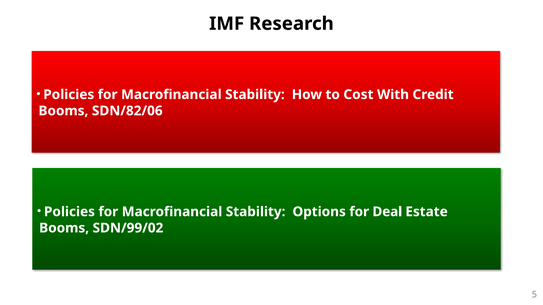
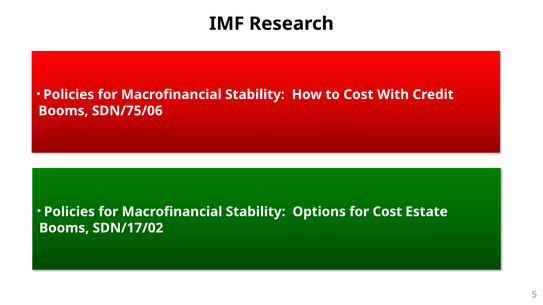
SDN/82/06: SDN/82/06 -> SDN/75/06 (127, 111)
for Deal: Deal -> Cost (387, 212)
SDN/99/02: SDN/99/02 -> SDN/17/02 (128, 228)
